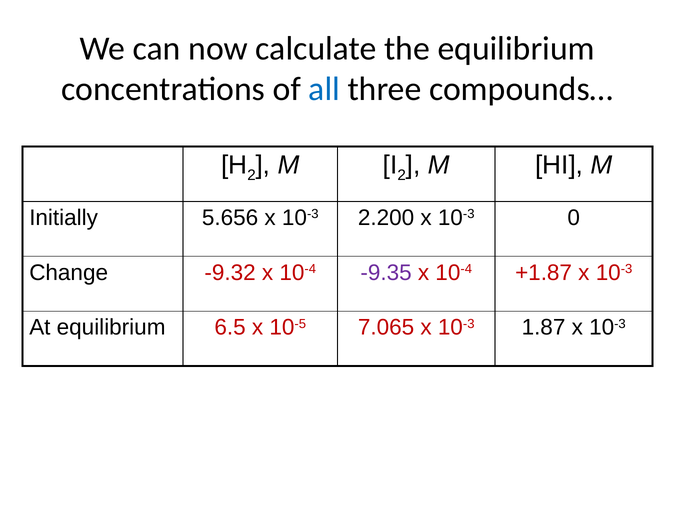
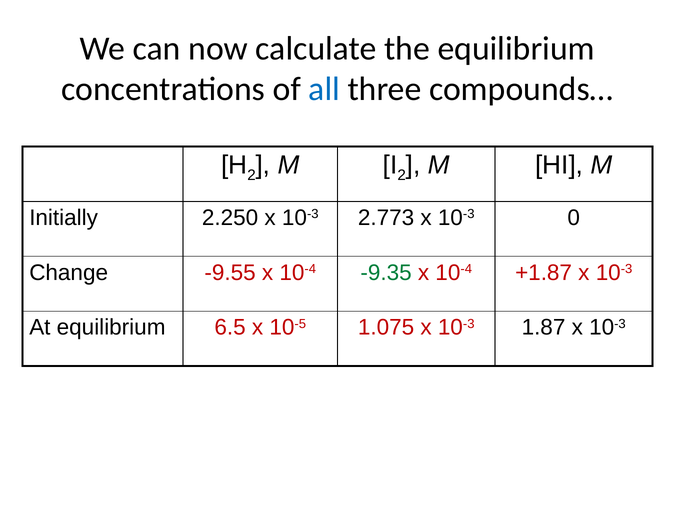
5.656: 5.656 -> 2.250 (230, 217)
2.200: 2.200 -> 2.773 (386, 217)
-9.32: -9.32 -> -9.55 (230, 272)
-9.35 colour: purple -> green (386, 272)
7.065: 7.065 -> 1.075 (386, 327)
